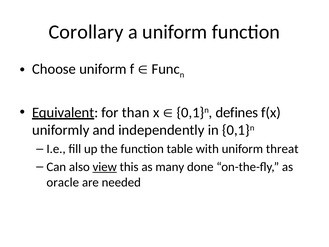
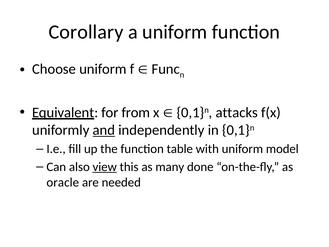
than: than -> from (136, 112)
defines: defines -> attacks (237, 112)
and underline: none -> present (104, 130)
threat: threat -> model (282, 149)
